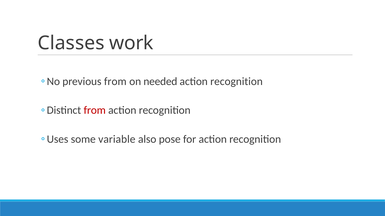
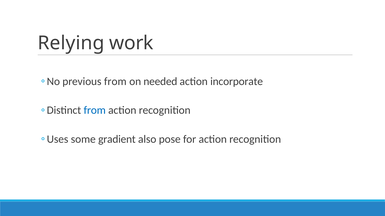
Classes: Classes -> Relying (71, 43)
recognition: recognition -> incorporate (237, 82)
from colour: red -> blue (95, 111)
variable: variable -> gradient (117, 140)
